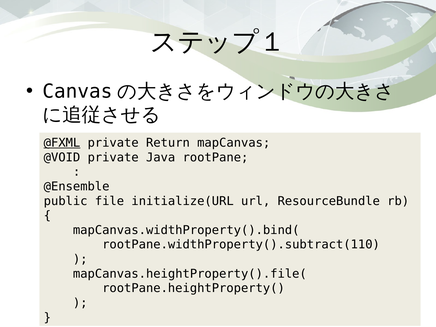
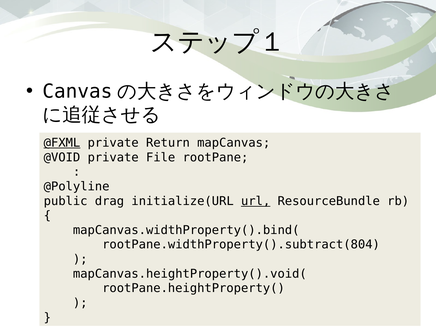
Java: Java -> File (161, 157)
@Ensemble: @Ensemble -> @Polyline (77, 186)
file: file -> drag (109, 201)
url underline: none -> present (256, 201)
rootPane.widthProperty().subtract(110: rootPane.widthProperty().subtract(110 -> rootPane.widthProperty().subtract(804 (241, 245)
mapCanvas.heightProperty().file(: mapCanvas.heightProperty().file( -> mapCanvas.heightProperty().void( (190, 274)
